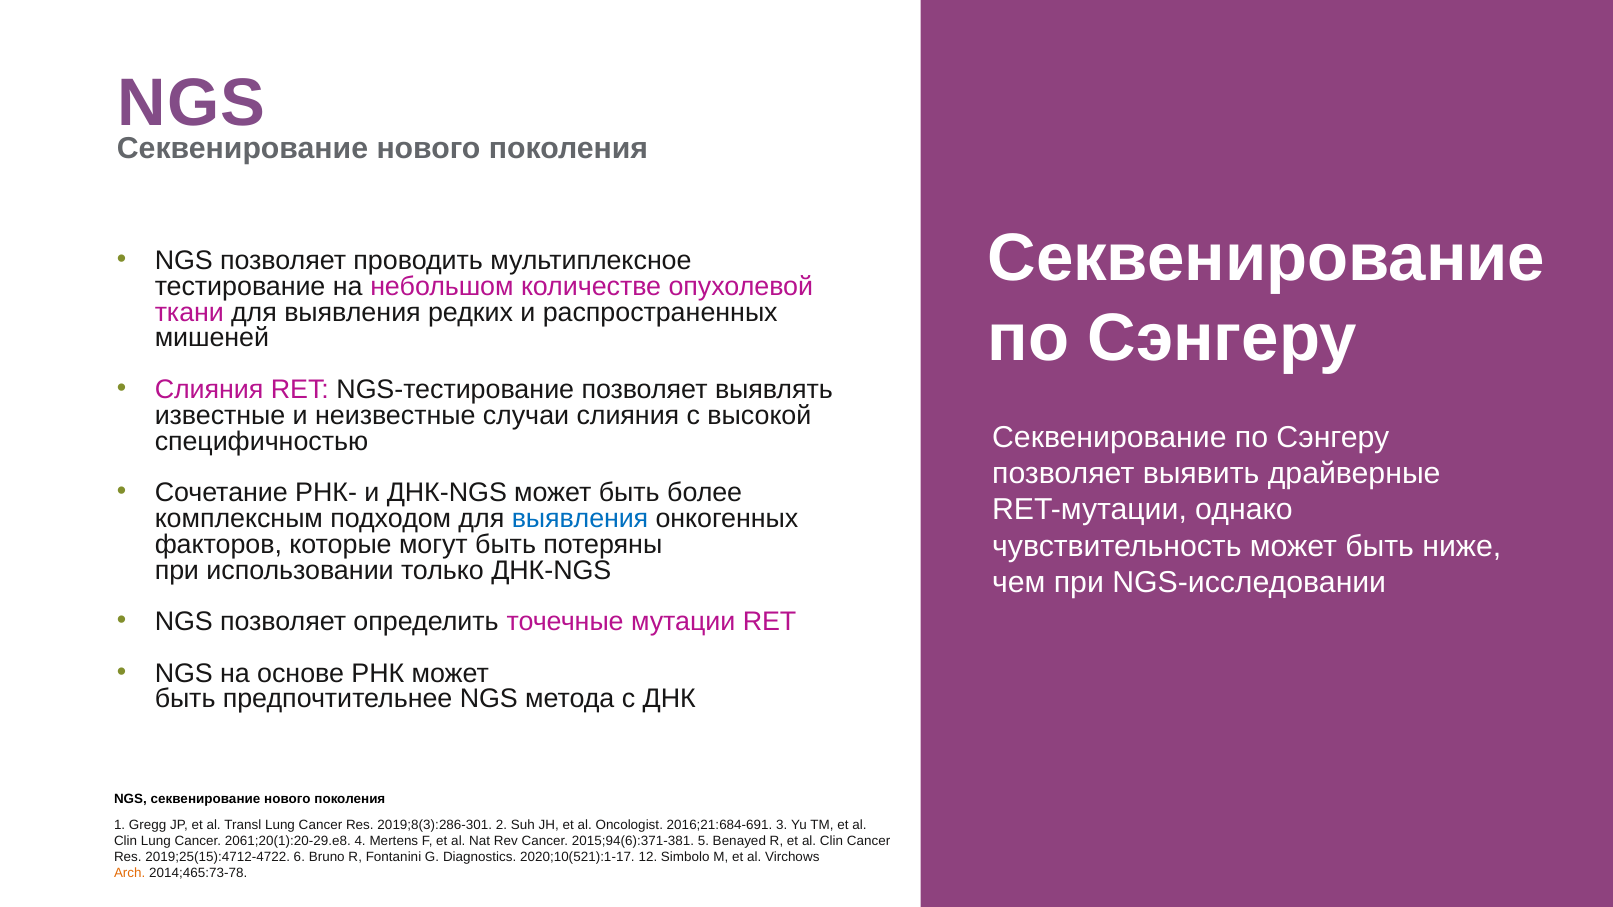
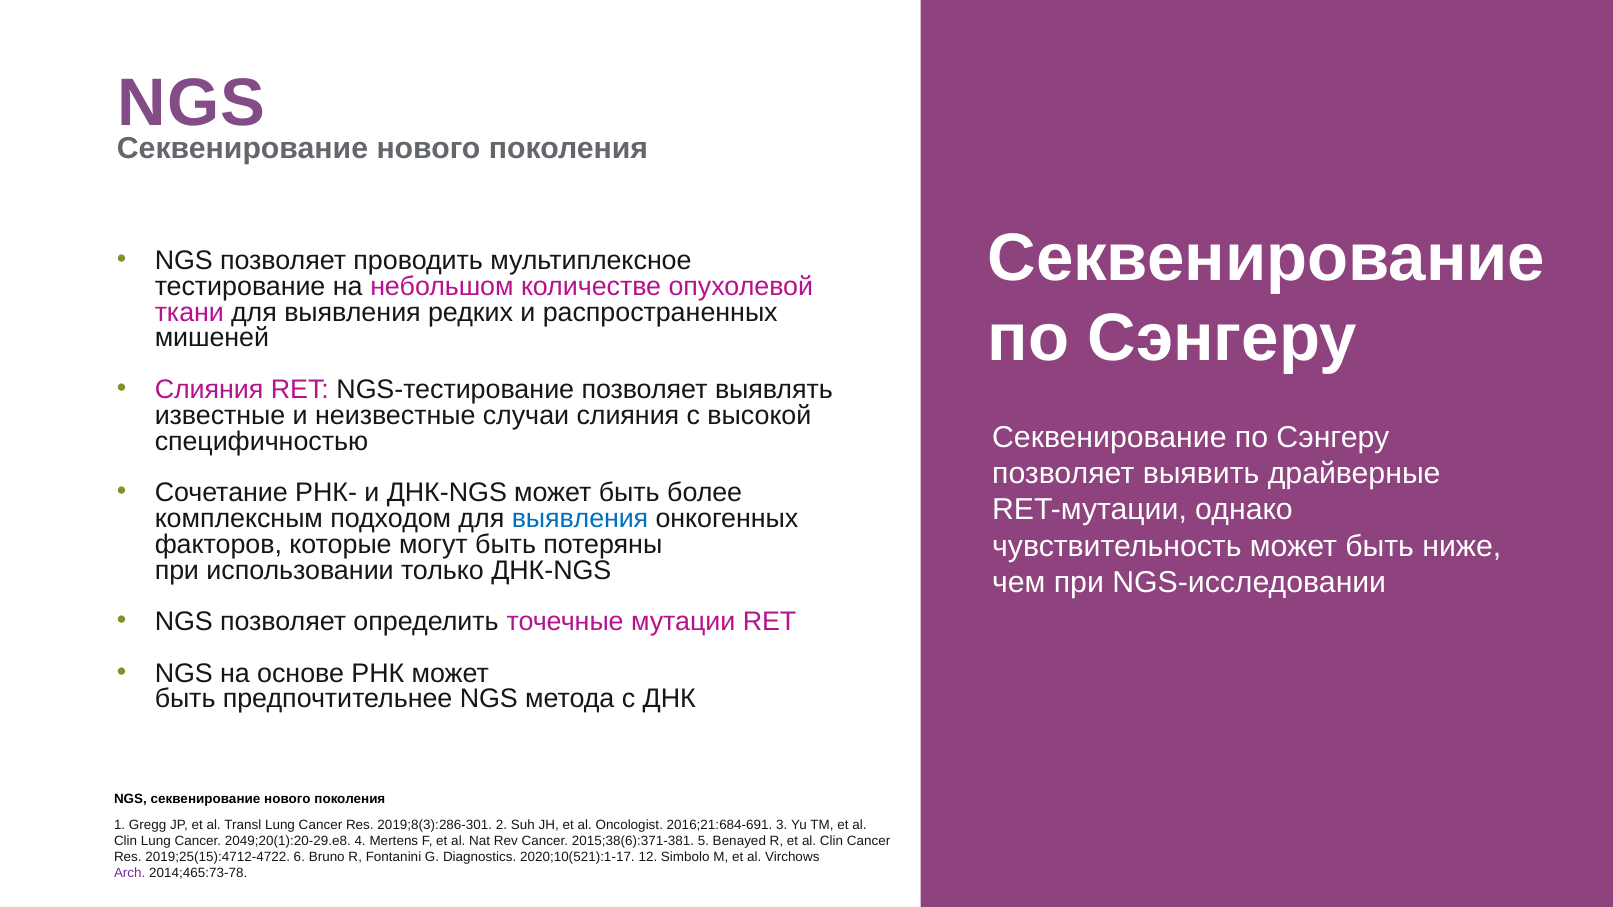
2061;20(1):20-29.e8: 2061;20(1):20-29.e8 -> 2049;20(1):20-29.e8 (288, 841)
2015;94(6):371-381: 2015;94(6):371-381 -> 2015;38(6):371-381 (633, 841)
Arch colour: orange -> purple (130, 874)
